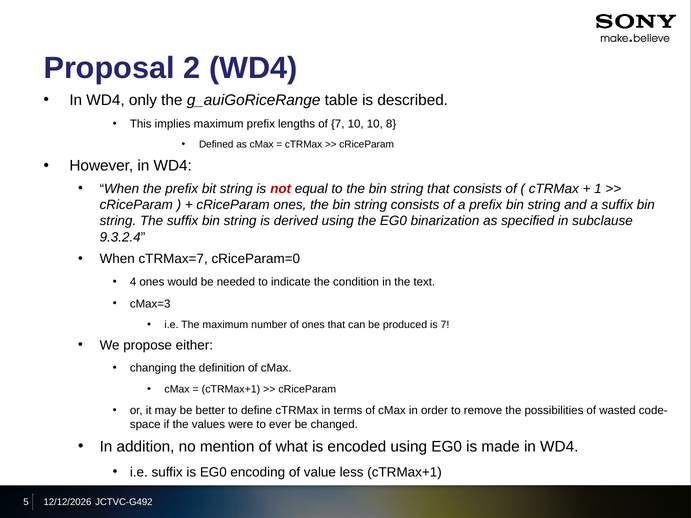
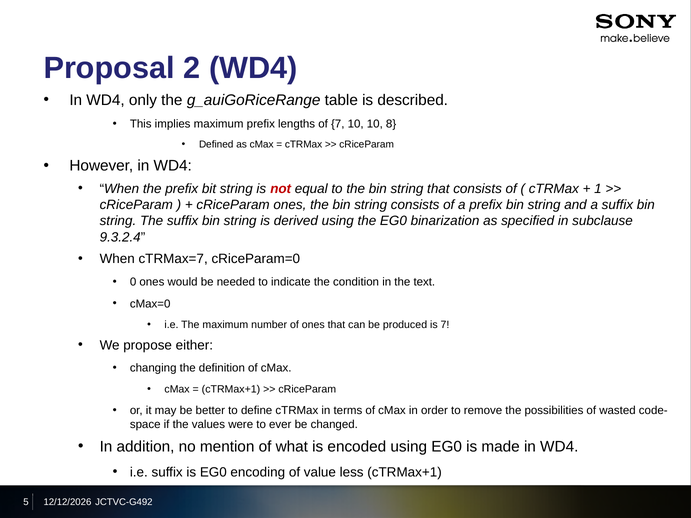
4: 4 -> 0 (133, 282)
cMax=3: cMax=3 -> cMax=0 (150, 304)
